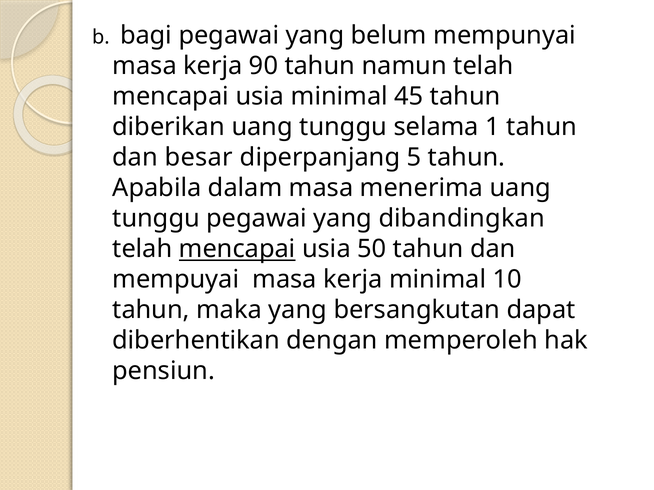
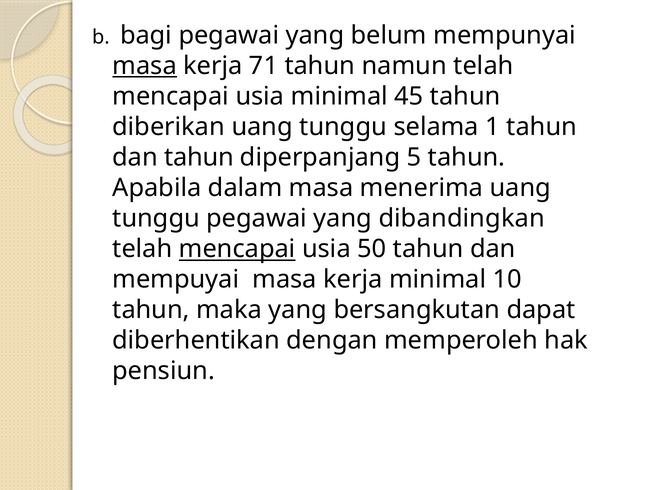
masa underline: none -> present (145, 66)
90: 90 -> 71 (264, 66)
dan besar: besar -> tahun (199, 158)
